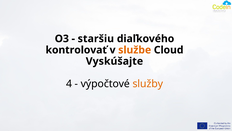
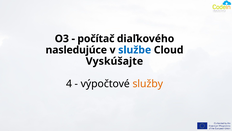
staršiu: staršiu -> počítač (96, 39)
kontrolovať: kontrolovať -> nasledujúce (76, 50)
službe colour: orange -> blue (135, 50)
